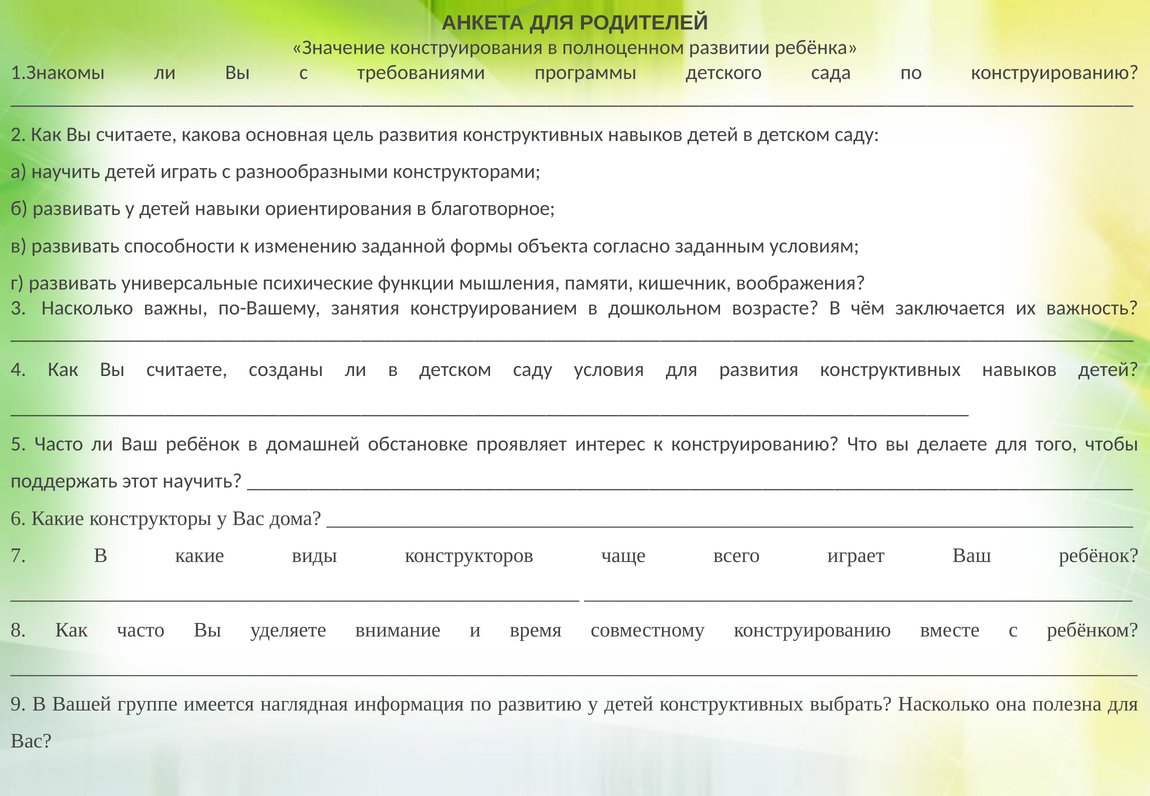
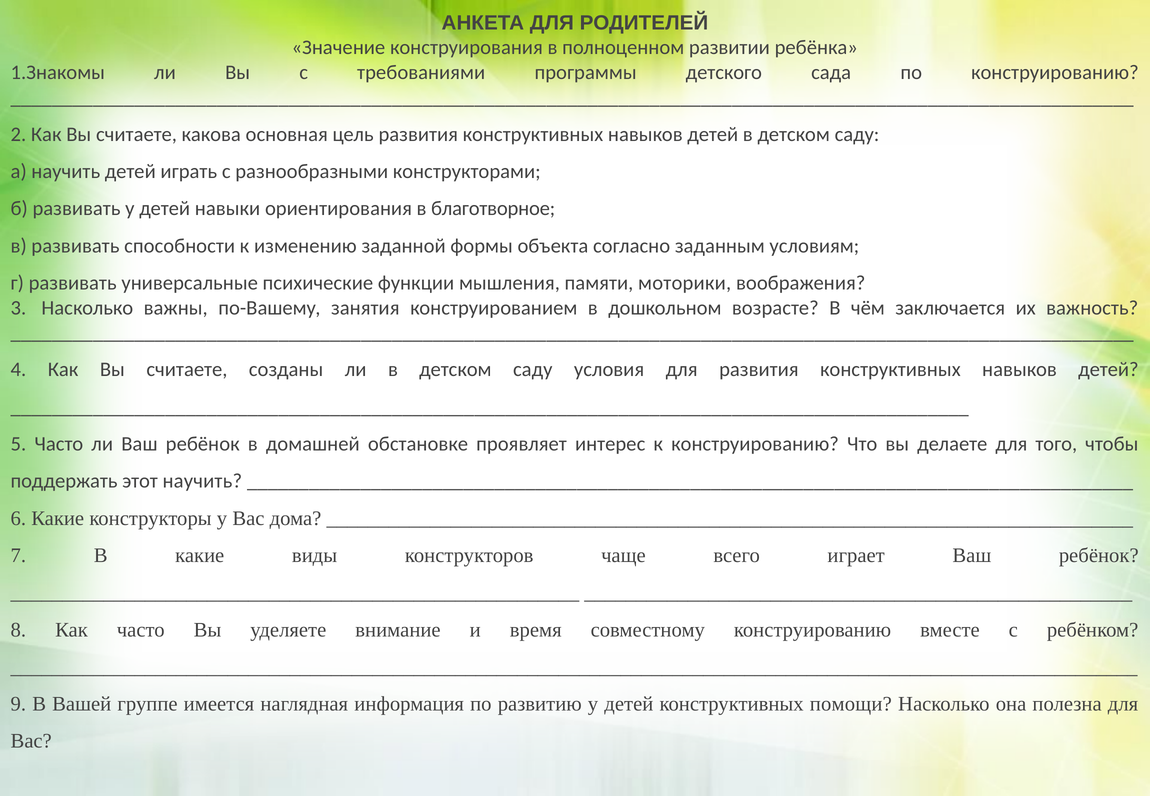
кишечник: кишечник -> моторики (685, 283)
выбрать: выбрать -> помощи (851, 704)
